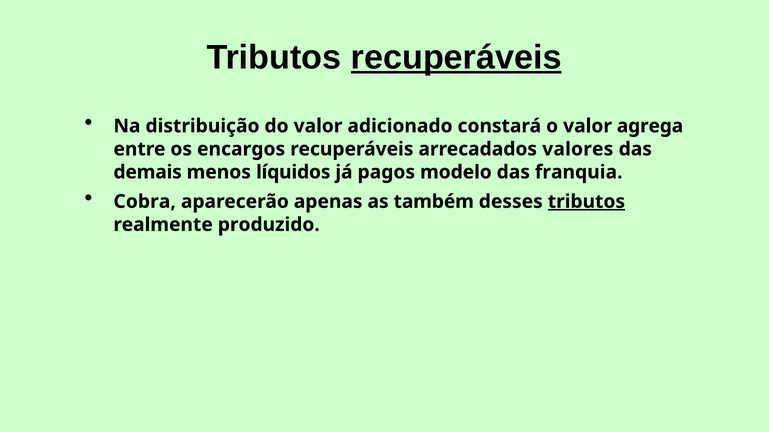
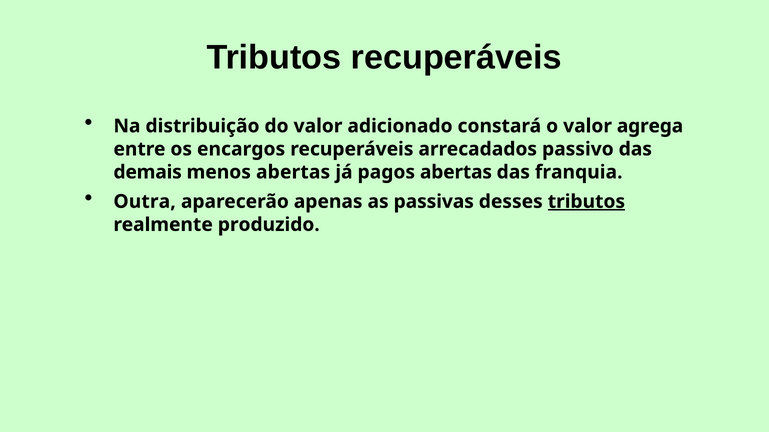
recuperáveis underline: present -> none (456, 58)
valores: valores -> passivo (578, 149)
menos líquidos: líquidos -> abertas (293, 172)
pagos modelo: modelo -> abertas (456, 172)
Cobra: Cobra -> Outra (145, 202)
também: também -> passivas (434, 202)
